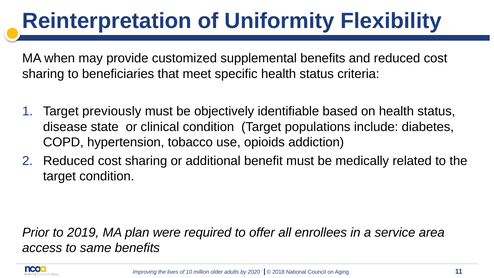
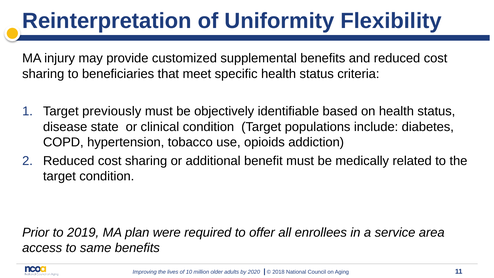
when: when -> injury (60, 58)
